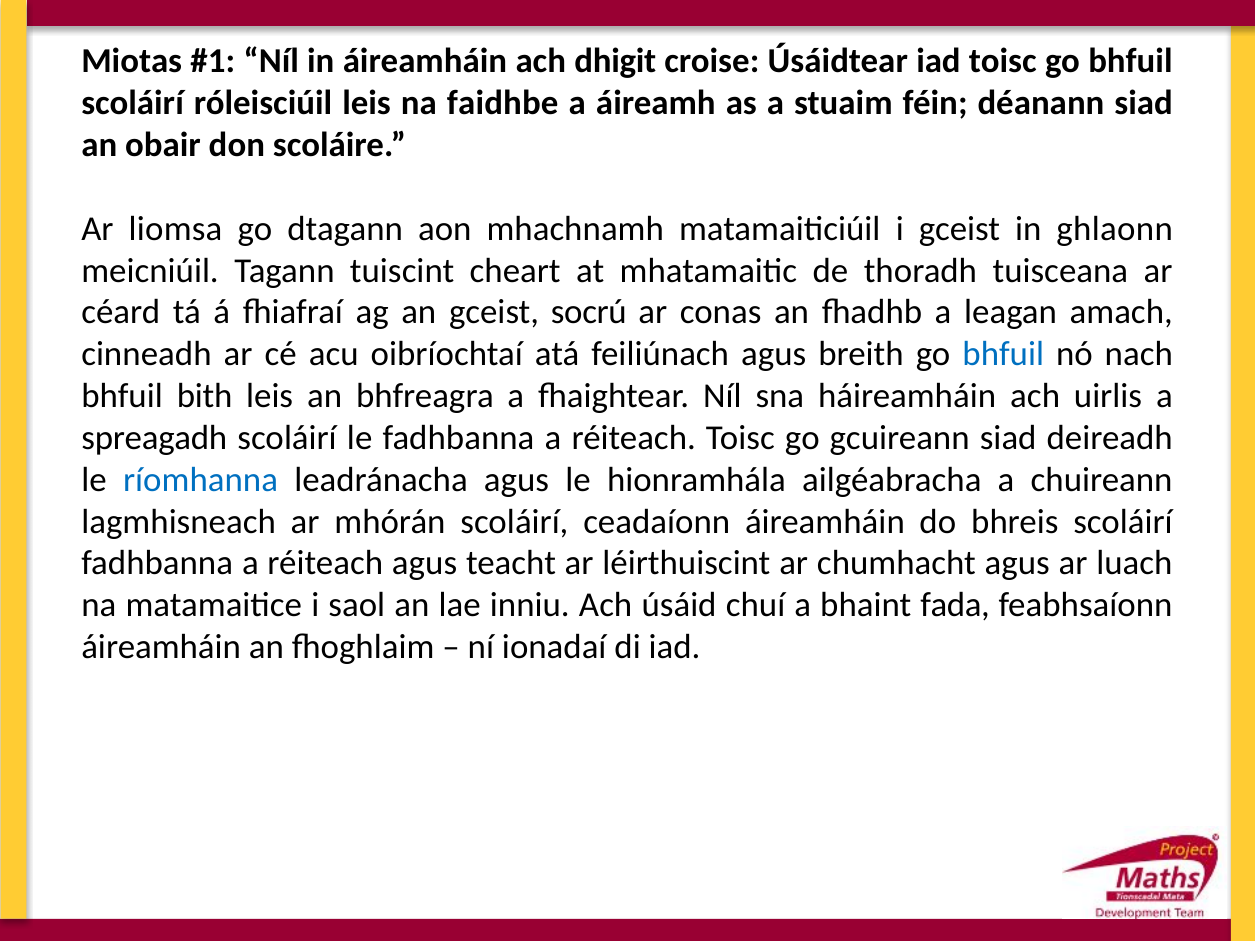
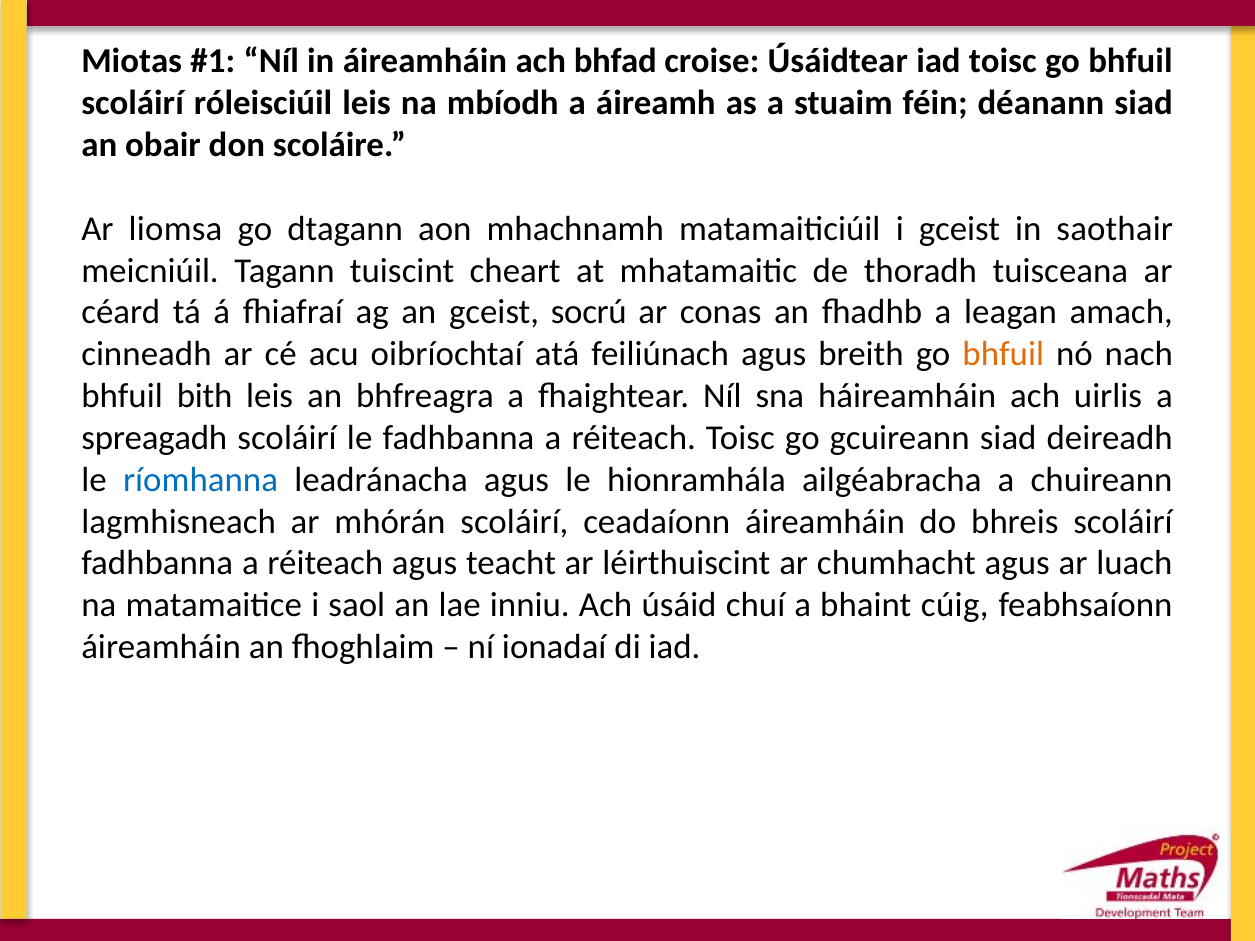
dhigit: dhigit -> bhfad (615, 61)
faidhbe: faidhbe -> mbíodh (503, 103)
ghlaonn: ghlaonn -> saothair (1115, 229)
bhfuil colour: blue -> orange (1003, 354)
fada: fada -> cúig (955, 605)
